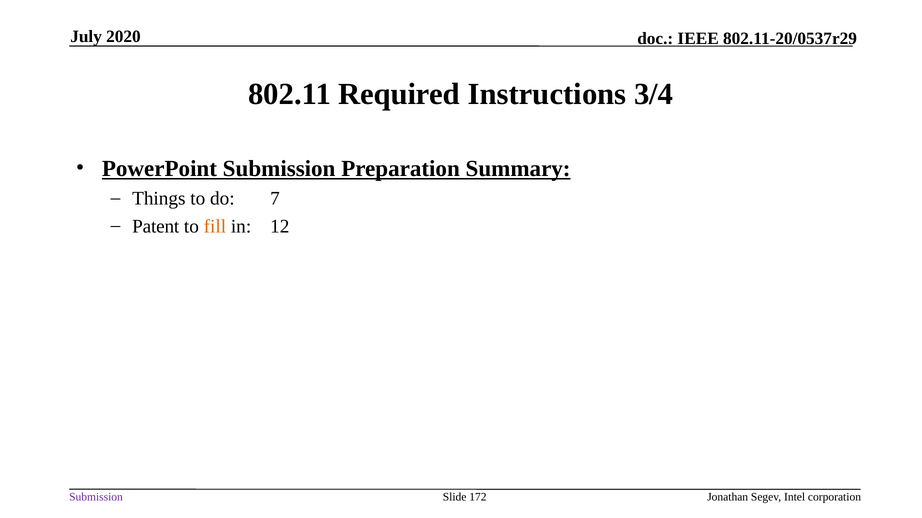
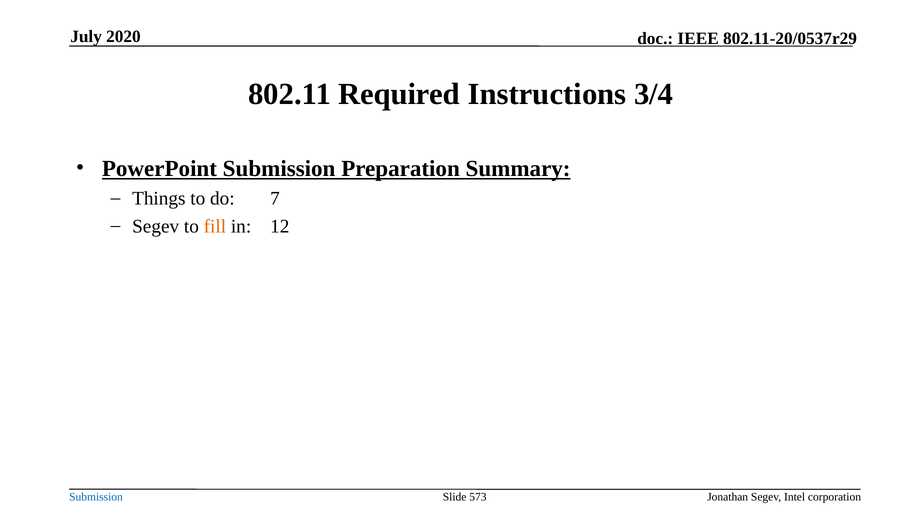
Patent: Patent -> Segev (156, 226)
Submission colour: purple -> blue (96, 497)
172: 172 -> 573 (478, 497)
